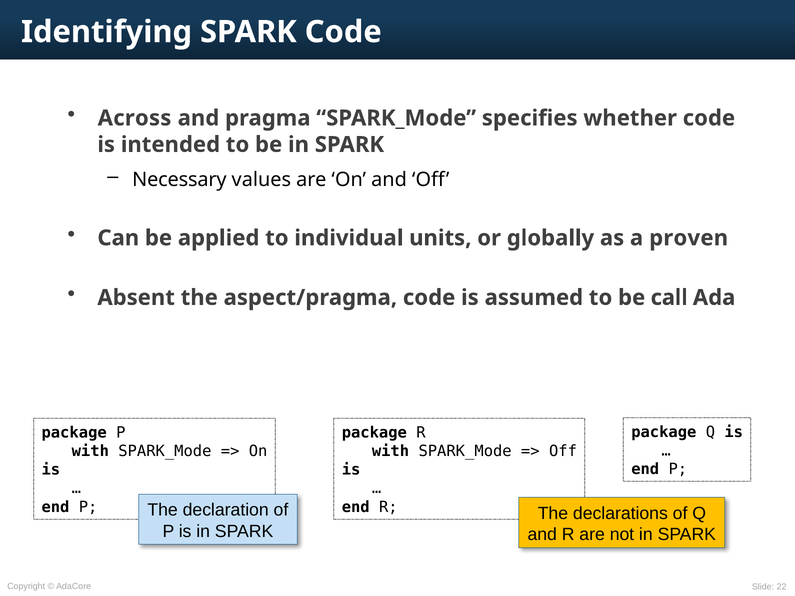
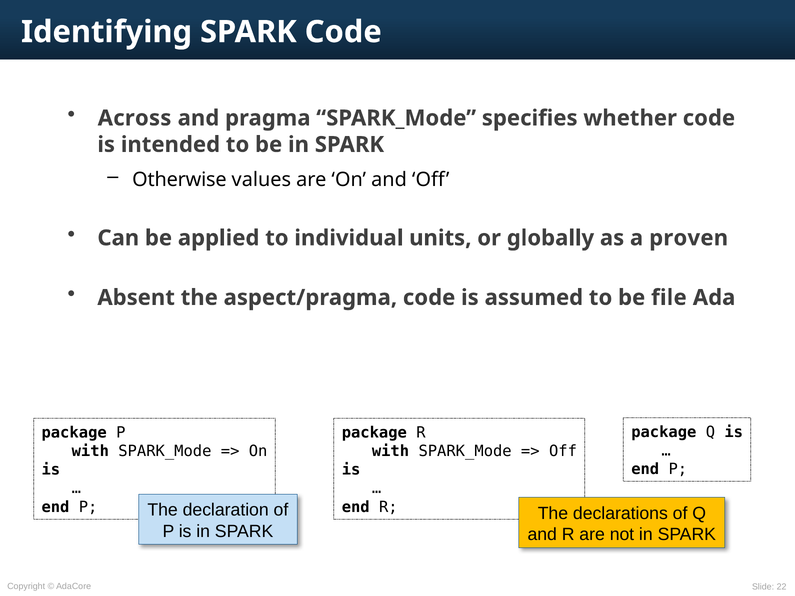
Necessary: Necessary -> Otherwise (179, 180)
call: call -> file (669, 298)
